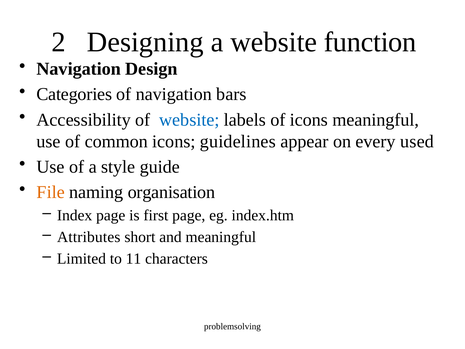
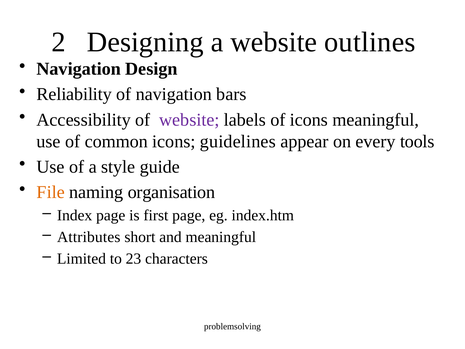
function: function -> outlines (370, 42)
Categories: Categories -> Reliability (74, 94)
website colour: blue -> purple (189, 120)
used: used -> tools (417, 141)
11: 11 -> 23 (133, 258)
